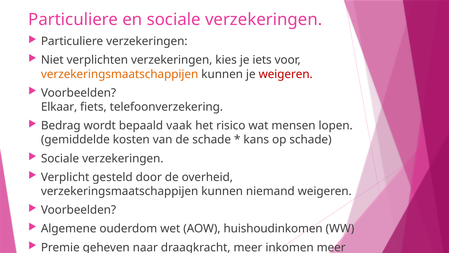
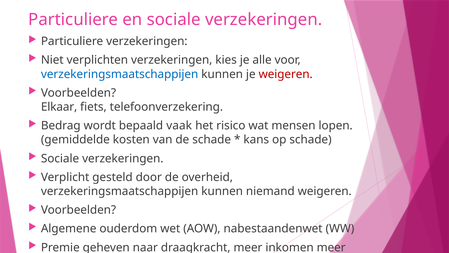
iets: iets -> alle (262, 60)
verzekeringsmaatschappijen colour: orange -> blue (120, 74)
huishoudinkomen: huishoudinkomen -> nabestaandenwet (273, 228)
